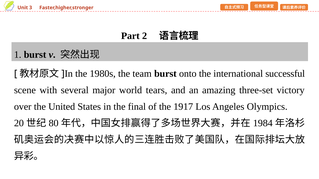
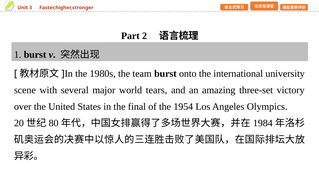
successful: successful -> university (285, 74)
1917: 1917 -> 1954 (183, 107)
